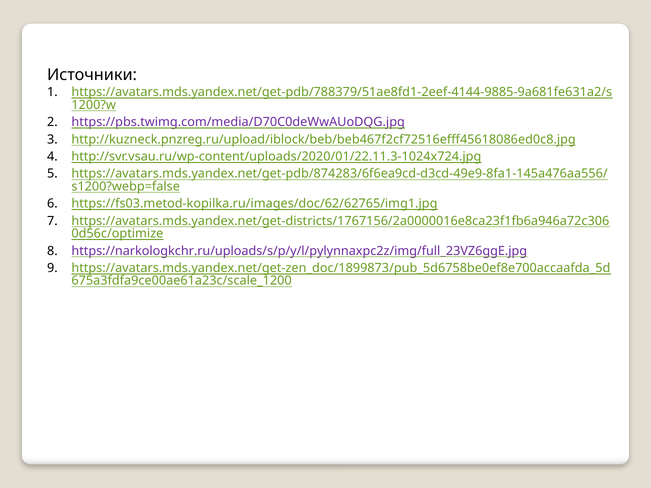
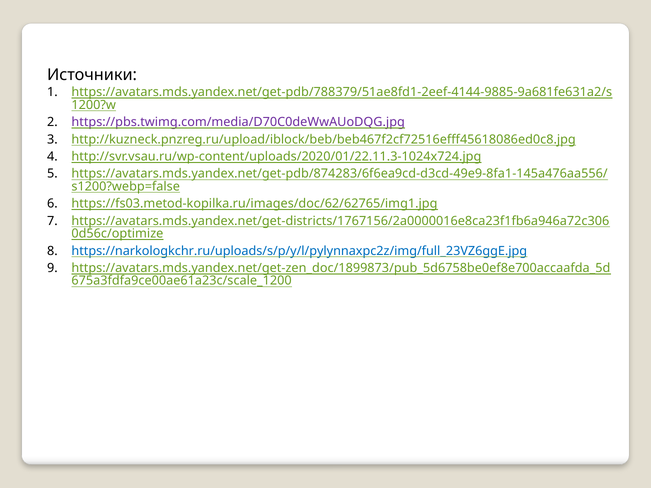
https://narkologkchr.ru/uploads/s/p/y/l/pylynnaxpc2z/img/full_23VZ6ggE.jpg colour: purple -> blue (299, 251)
